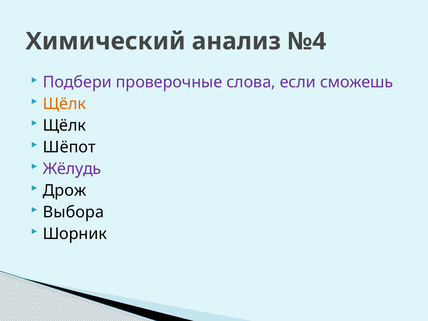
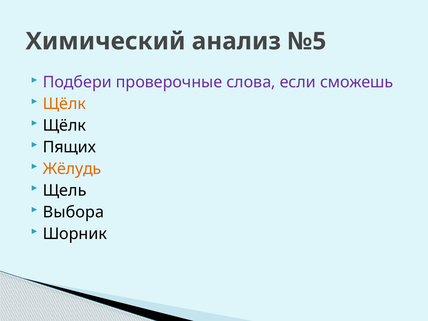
№4: №4 -> №5 (307, 41)
Шёпот: Шёпот -> Пящих (69, 147)
Жёлудь colour: purple -> orange (72, 169)
Дрож: Дрож -> Щель (65, 190)
